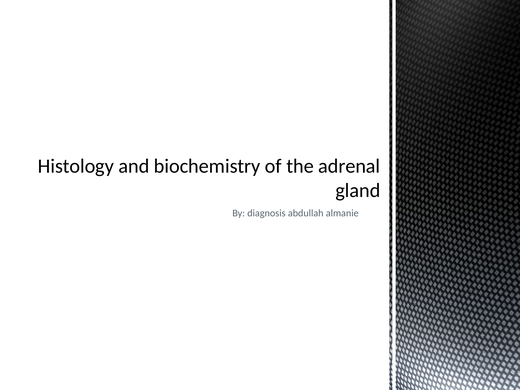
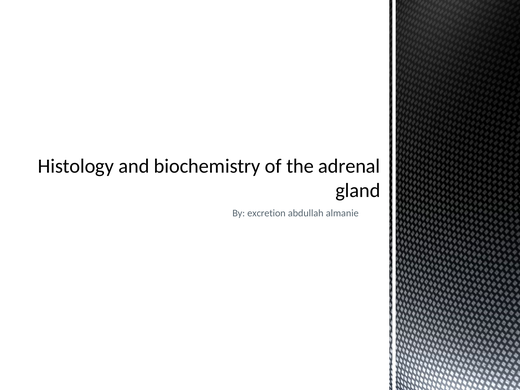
diagnosis: diagnosis -> excretion (266, 213)
